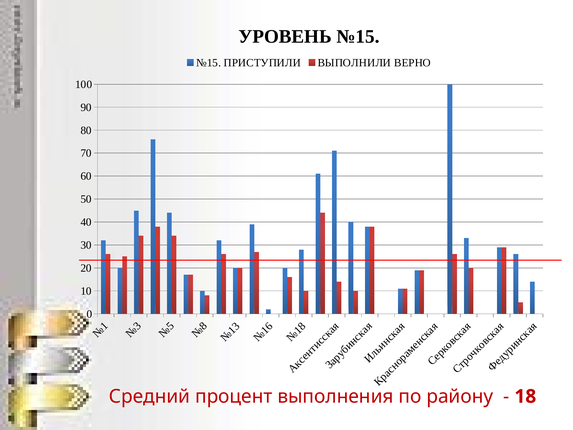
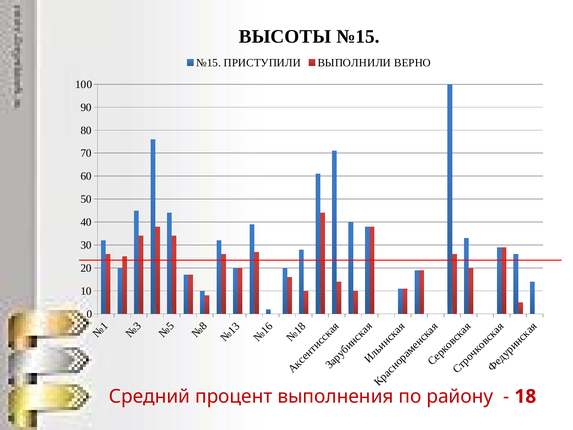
УРОВЕНЬ: УРОВЕНЬ -> ВЫСОТЫ (285, 36)
